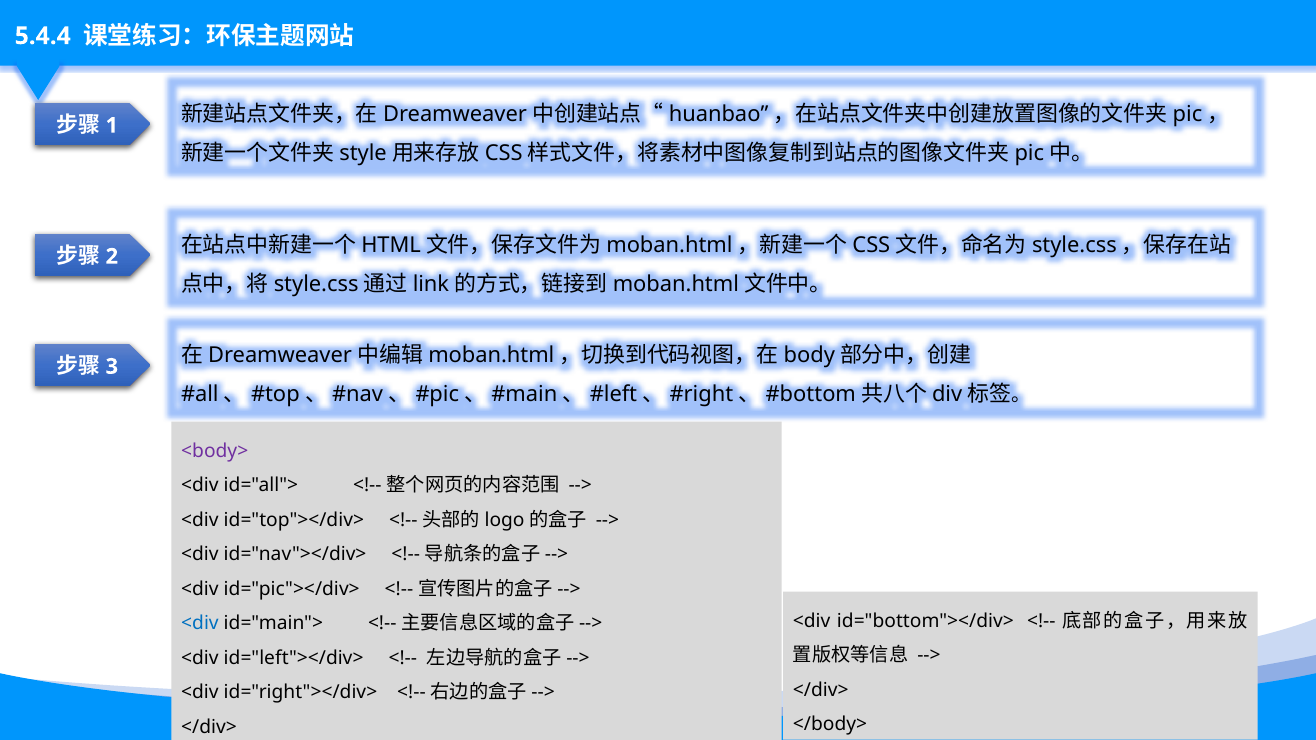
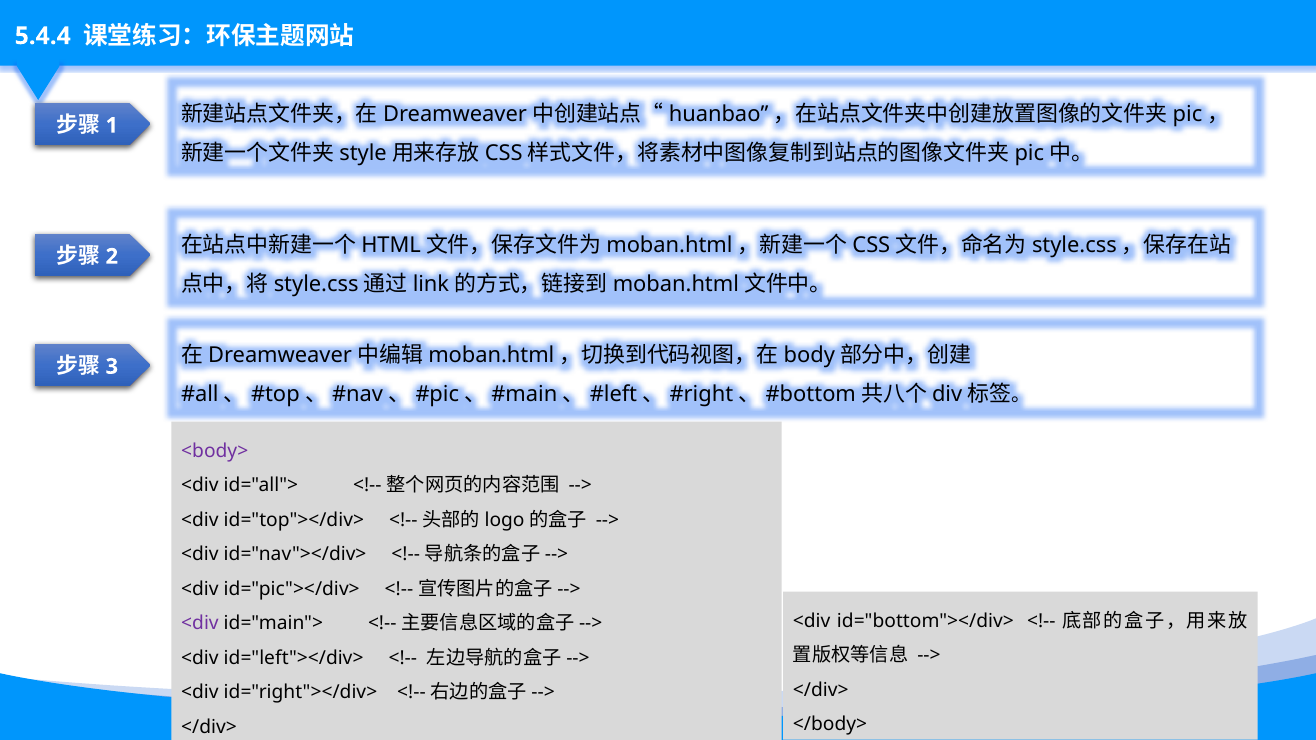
<div colour: blue -> purple (200, 624)
